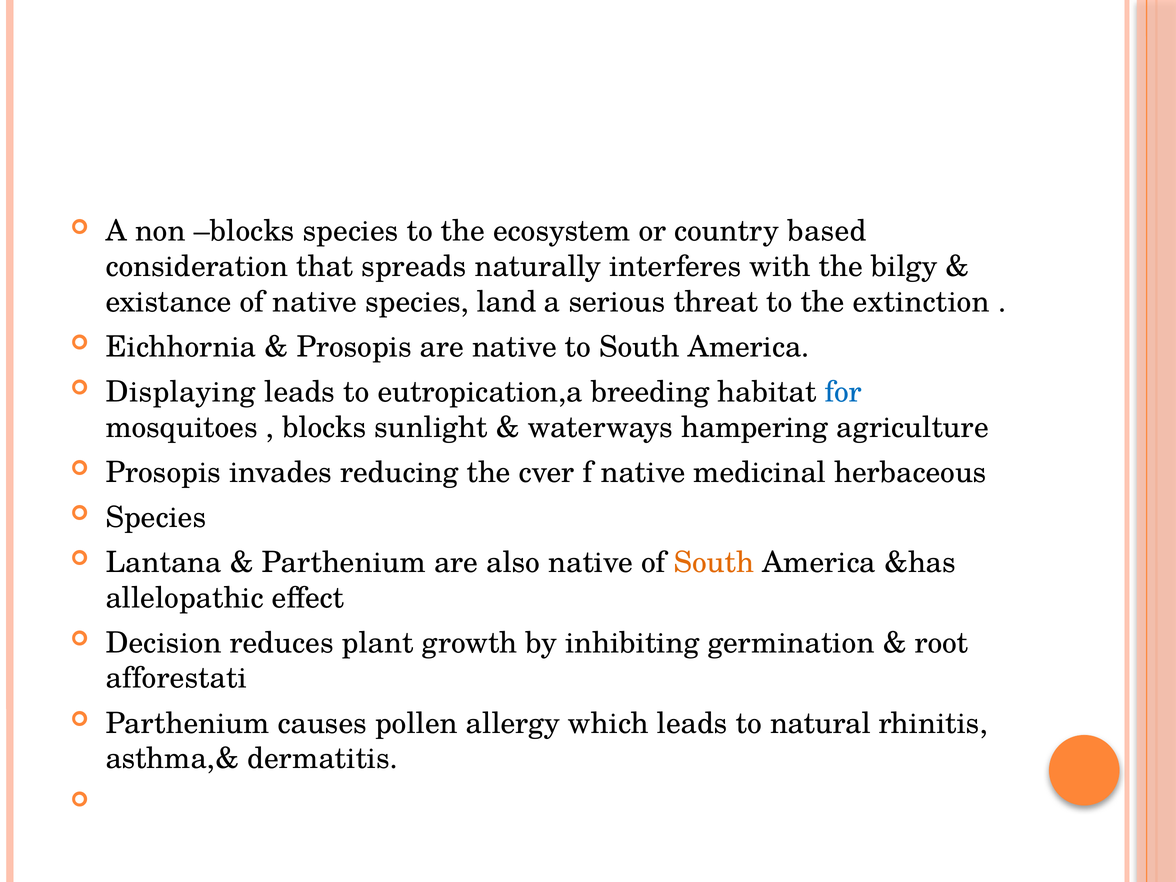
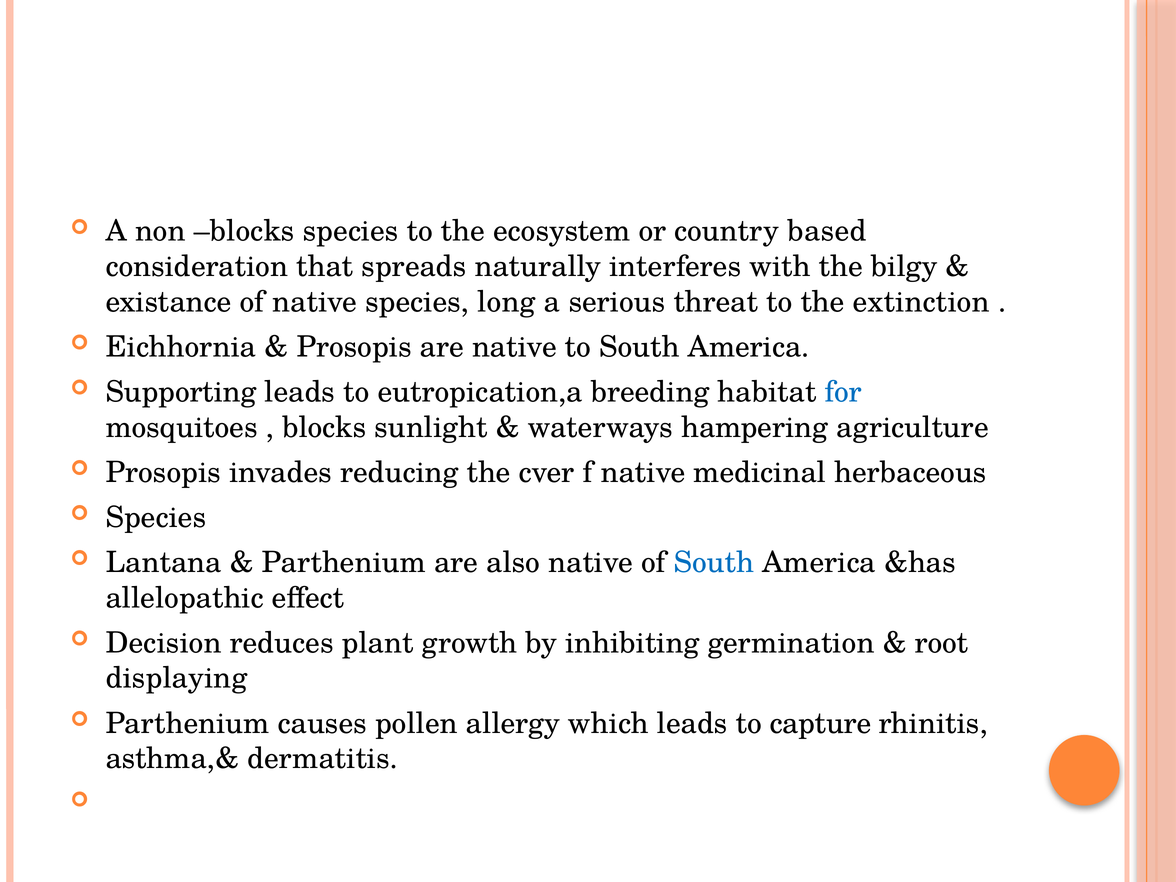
land: land -> long (506, 302)
Displaying: Displaying -> Supporting (181, 392)
South colour: orange -> blue (714, 563)
afforestati: afforestati -> displaying (176, 678)
natural: natural -> capture (820, 723)
